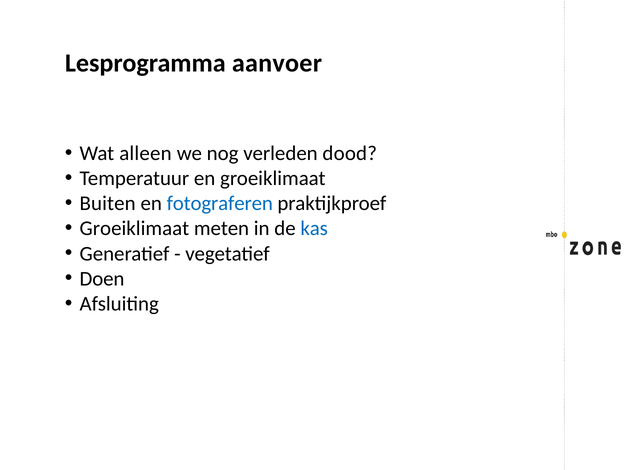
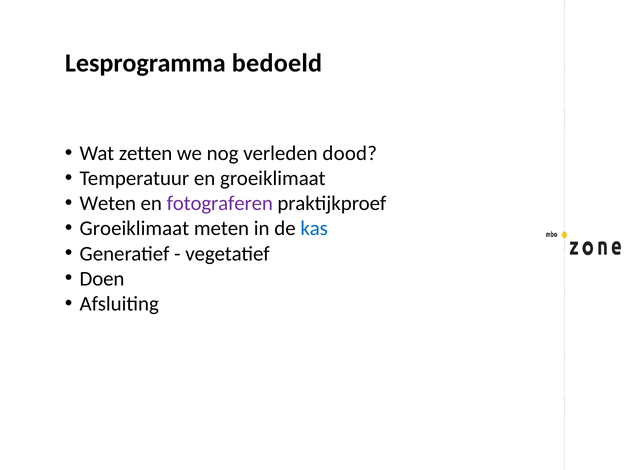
aanvoer: aanvoer -> bedoeld (277, 63)
alleen: alleen -> zetten (146, 153)
Buiten: Buiten -> Weten (108, 204)
fotograferen colour: blue -> purple (220, 204)
